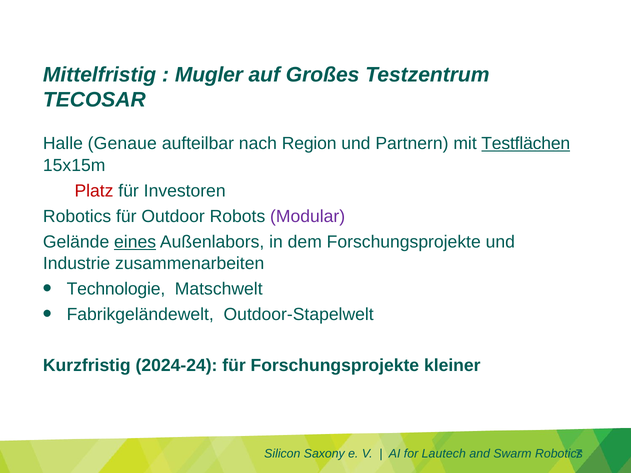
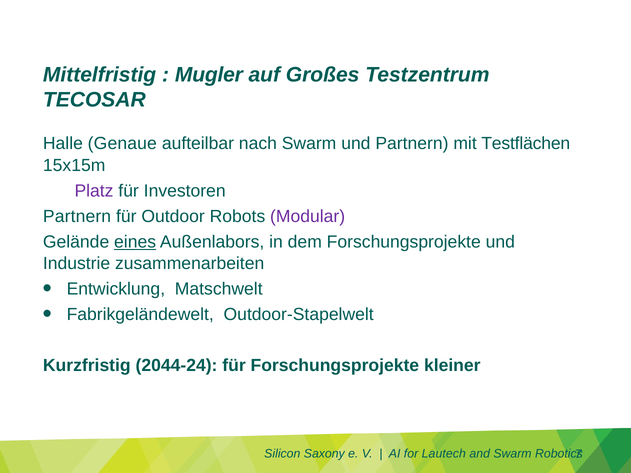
nach Region: Region -> Swarm (309, 144)
Testflächen underline: present -> none (526, 144)
Platz colour: red -> purple (94, 191)
Robotics: Robotics -> Partnern (77, 216)
Technologie: Technologie -> Entwicklung (116, 289)
2024-24: 2024-24 -> 2044-24 (177, 365)
